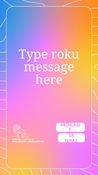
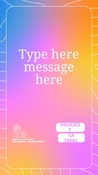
Type roku: roku -> here (65, 54)
